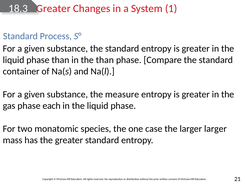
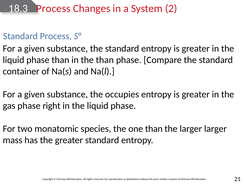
18.3 Greater: Greater -> Process (53, 9)
1: 1 -> 2 (171, 9)
measure: measure -> occupies (122, 94)
each: each -> right (52, 106)
one case: case -> than (154, 128)
